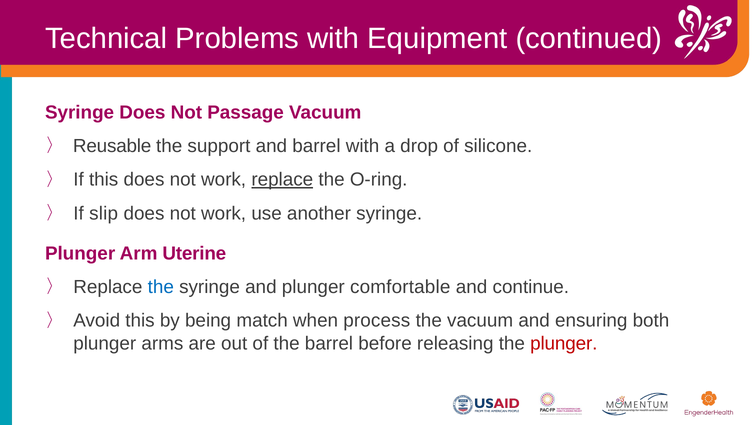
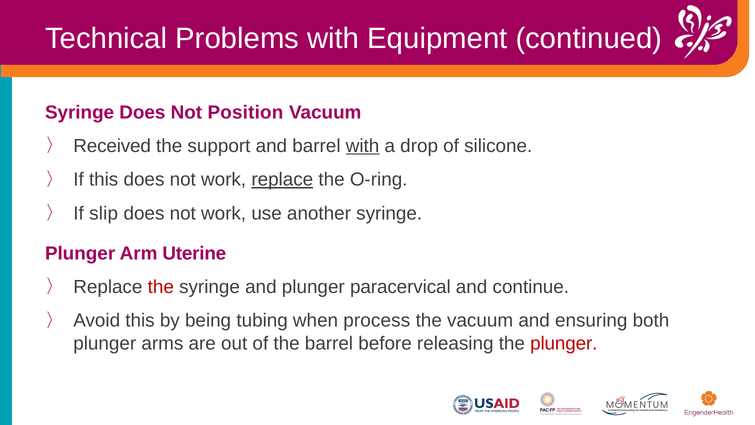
Passage: Passage -> Position (245, 112)
Reusable: Reusable -> Received (112, 146)
with underline: none -> present (363, 146)
the colour: blue -> red (161, 287)
comfortable: comfortable -> paracervical (400, 287)
match: match -> tubing (262, 320)
